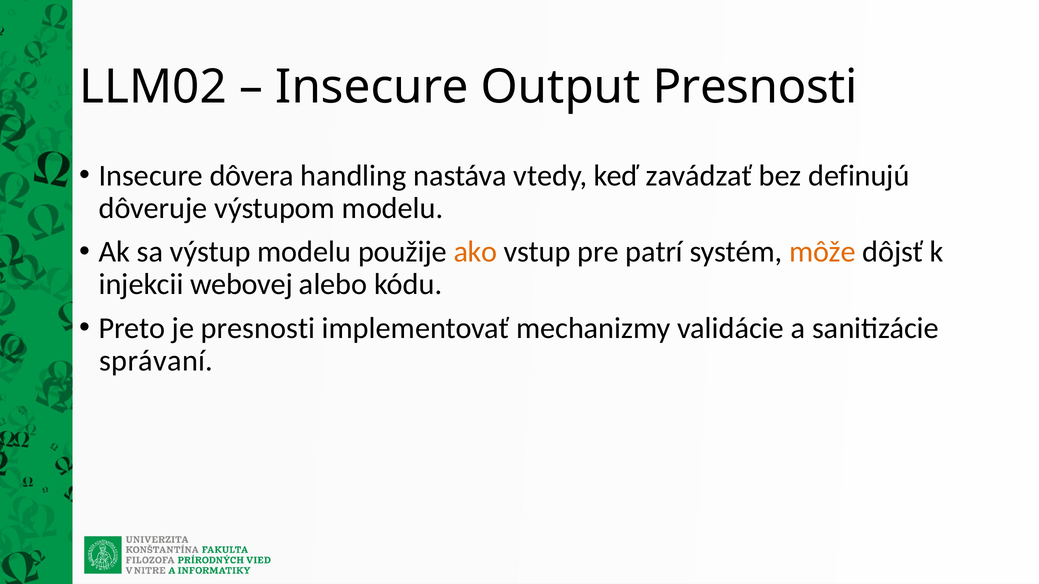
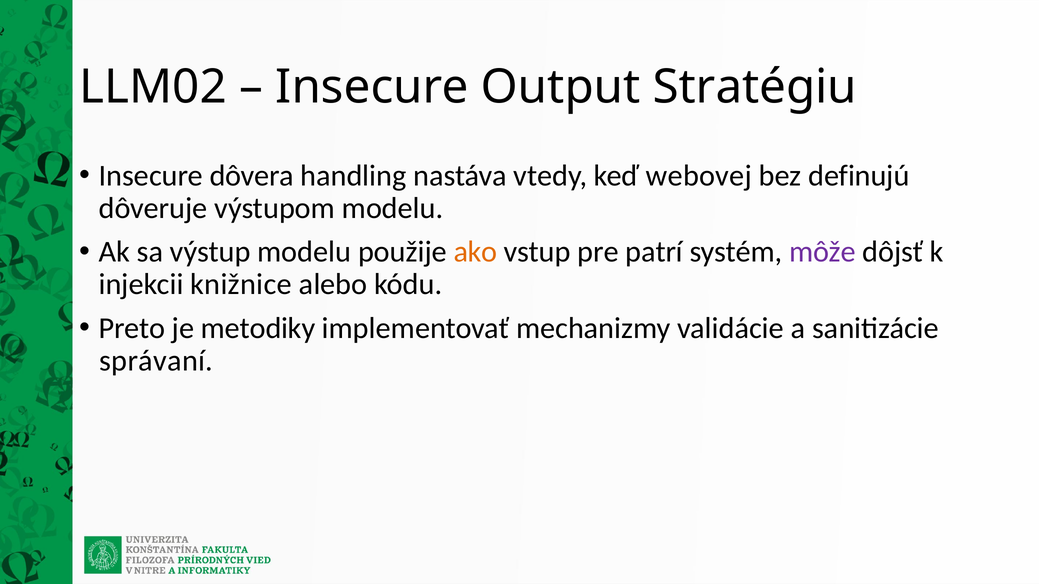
Output Presnosti: Presnosti -> Stratégiu (755, 87)
zavádzať: zavádzať -> webovej (699, 176)
môže colour: orange -> purple (822, 252)
webovej: webovej -> knižnice (241, 285)
je presnosti: presnosti -> metodiky (258, 328)
